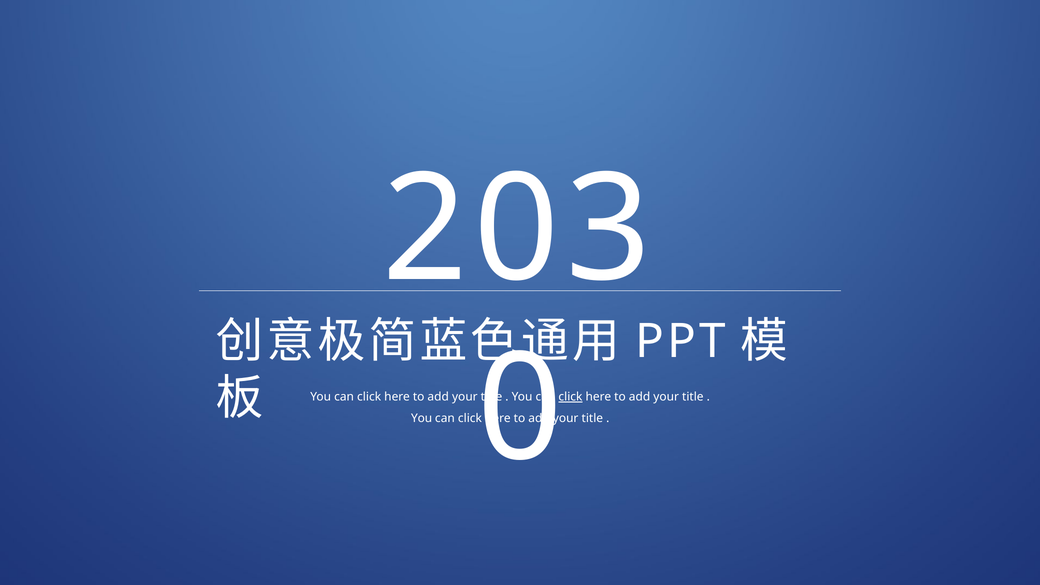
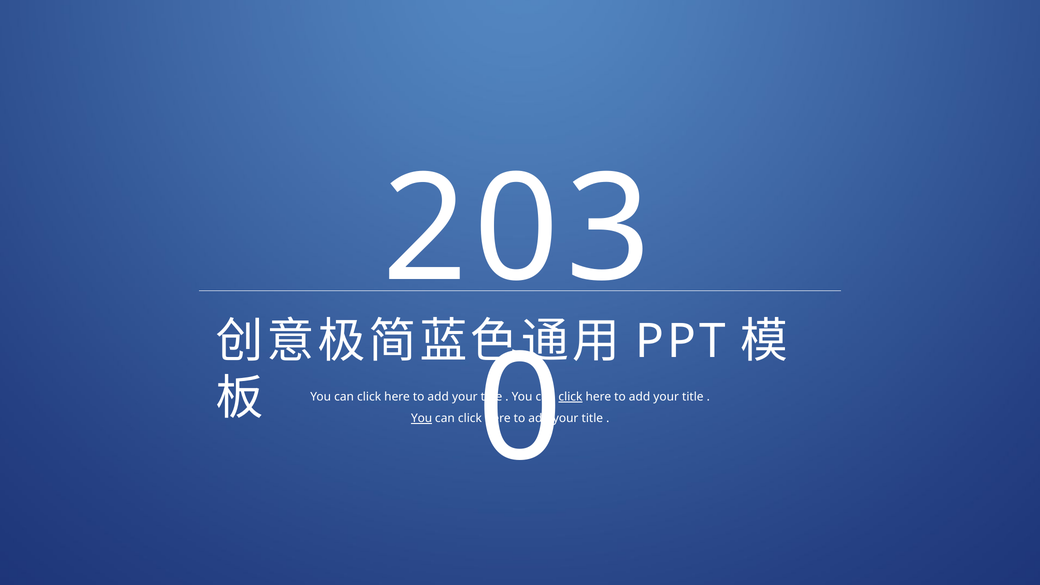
You underline: none -> present (422, 418)
